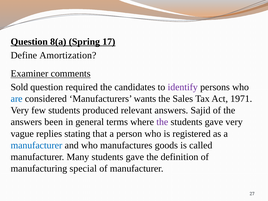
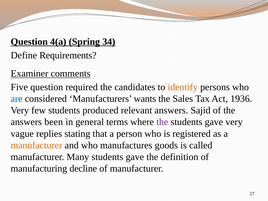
8(a: 8(a -> 4(a (58, 42)
17: 17 -> 34 (109, 42)
Amortization: Amortization -> Requirements (68, 55)
Sold: Sold -> Five (19, 87)
identify colour: purple -> orange (183, 87)
1971: 1971 -> 1936 (241, 99)
manufacturer colour: blue -> orange (36, 145)
special: special -> decline (83, 169)
